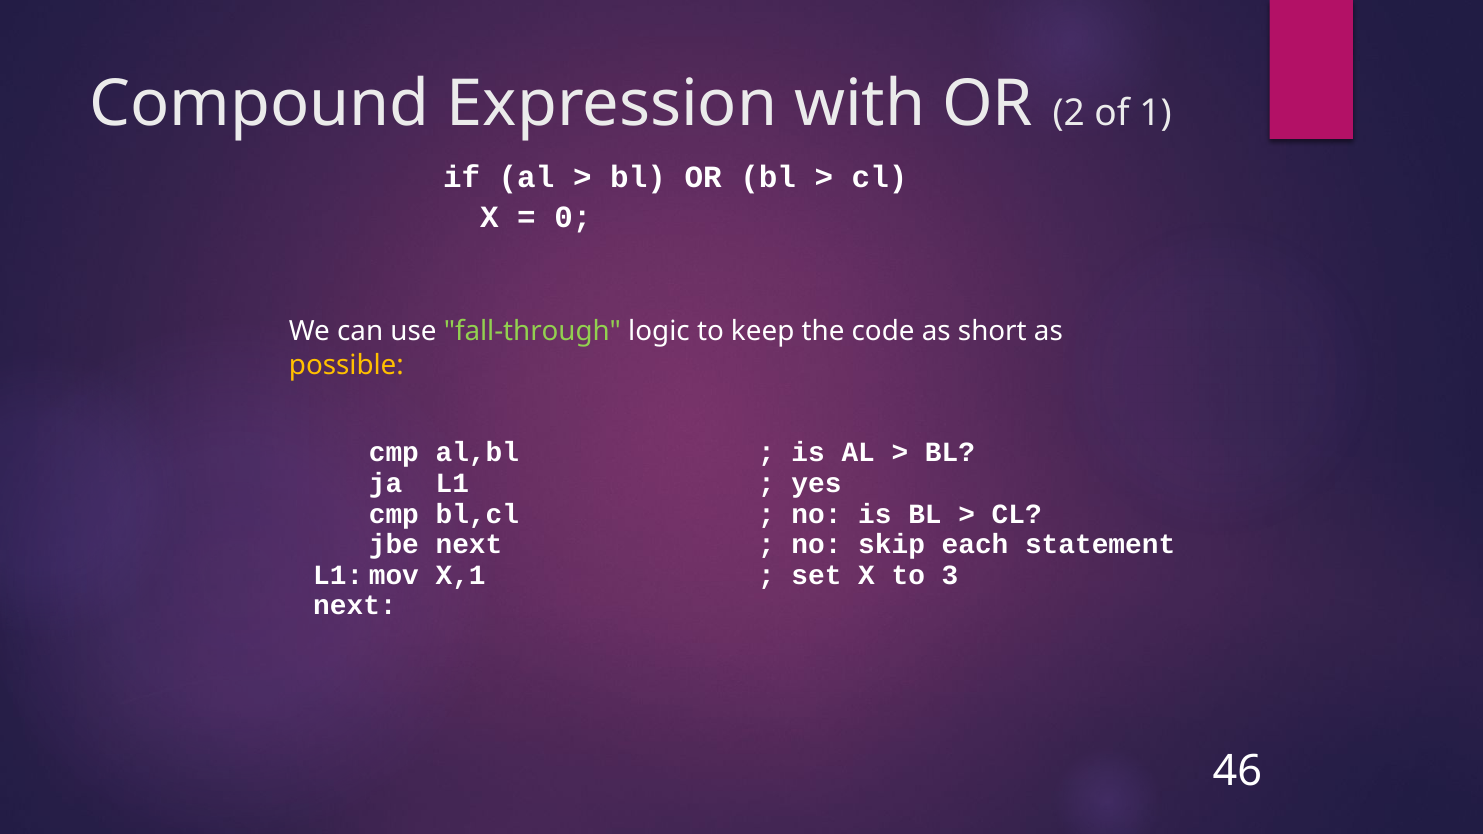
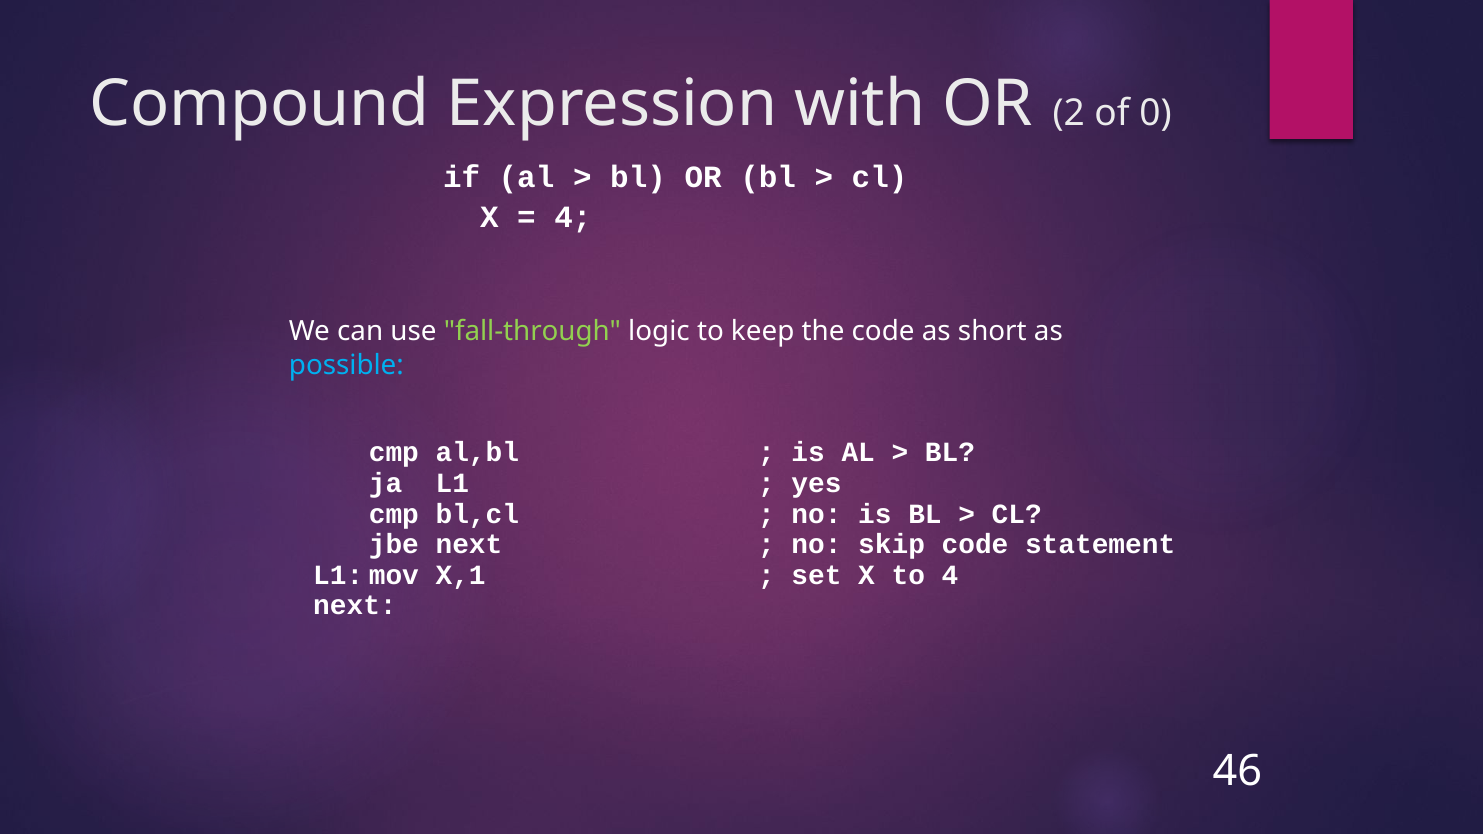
1: 1 -> 0 (1155, 113)
0: 0 -> 4 (573, 217)
possible colour: yellow -> light blue (346, 365)
skip each: each -> code (975, 545)
to 3: 3 -> 4 (950, 575)
